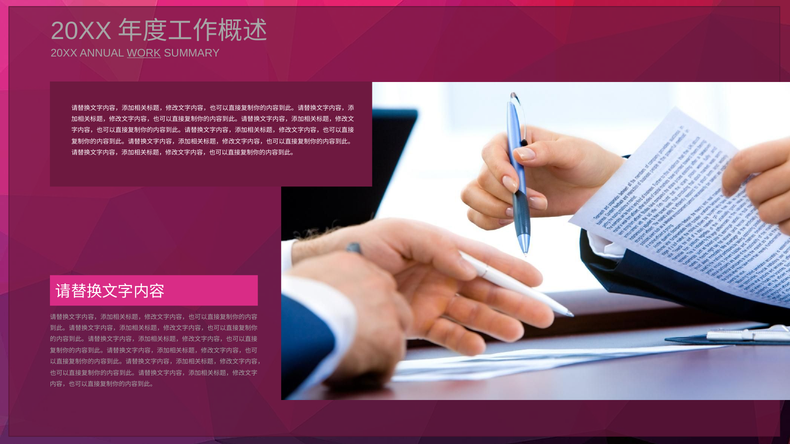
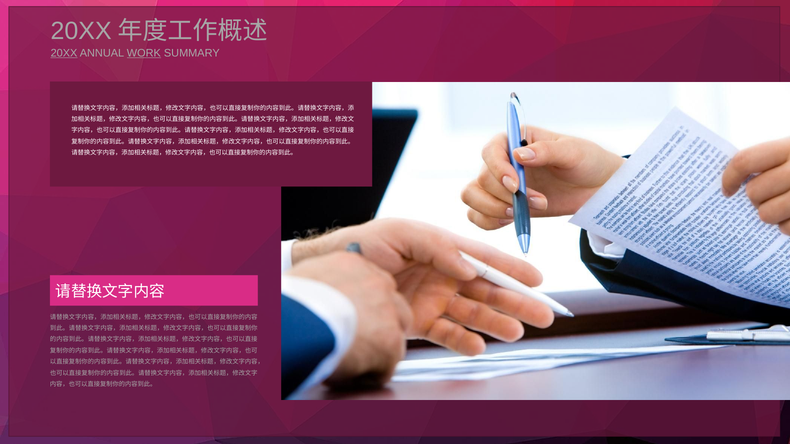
20XX underline: none -> present (64, 53)
